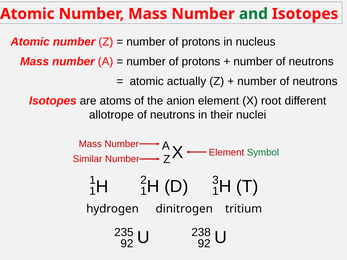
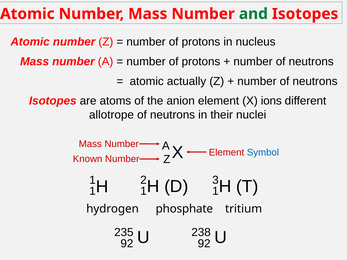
root: root -> ions (271, 101)
Symbol colour: green -> blue (263, 153)
Similar: Similar -> Known (88, 159)
dinitrogen: dinitrogen -> phosphate (184, 209)
